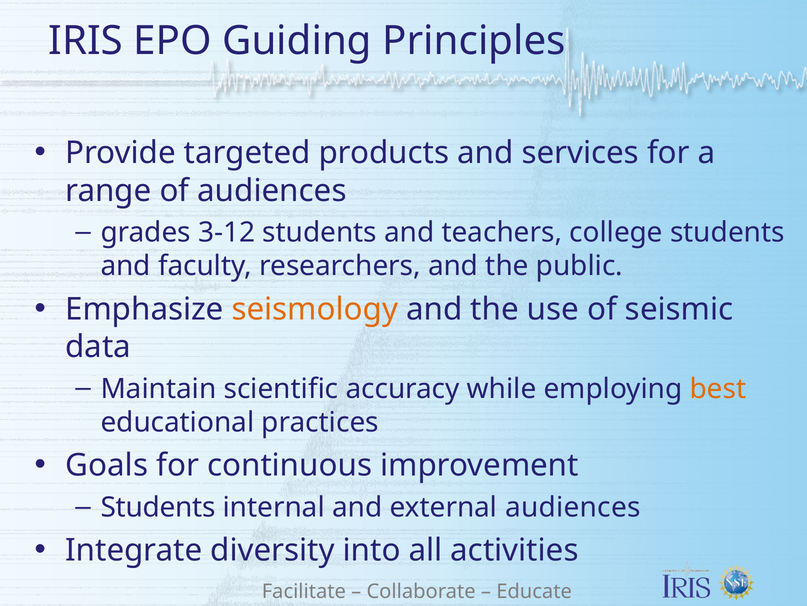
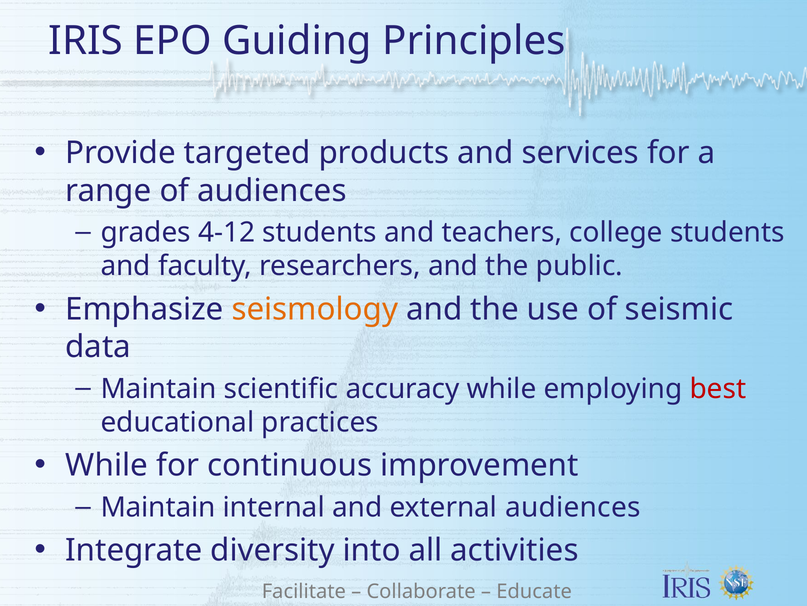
3-12: 3-12 -> 4-12 (227, 232)
best colour: orange -> red (718, 388)
Goals: Goals -> While (107, 465)
Students: Students -> Maintain (158, 507)
